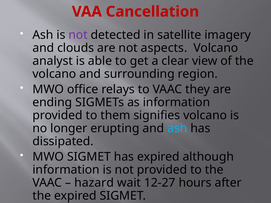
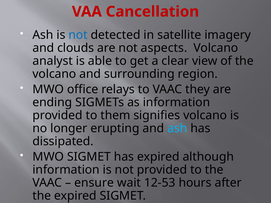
not colour: purple -> blue (78, 35)
hazard: hazard -> ensure (94, 183)
12-27: 12-27 -> 12-53 (160, 183)
